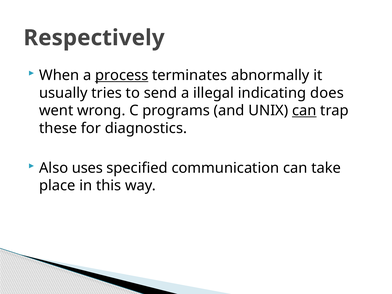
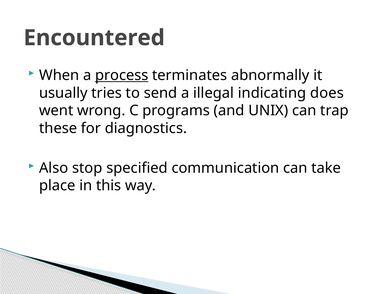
Respectively: Respectively -> Encountered (94, 38)
can underline: present -> none (304, 111)
uses: uses -> stop (87, 168)
